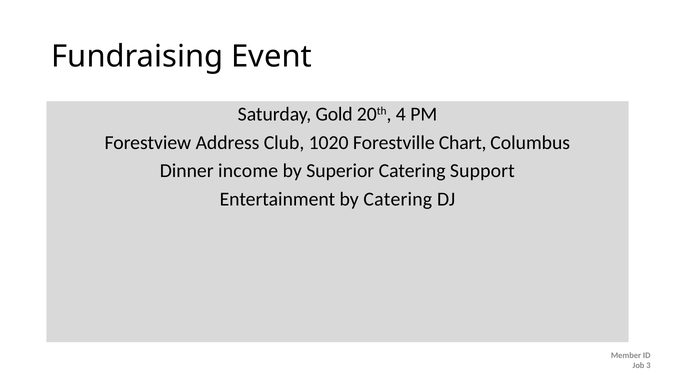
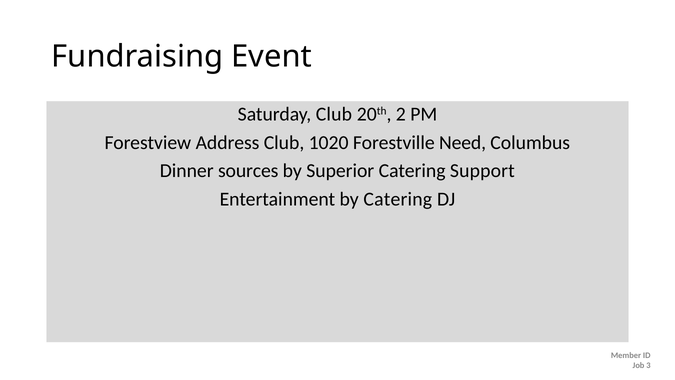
Saturday Gold: Gold -> Club (334, 114)
4: 4 -> 2 (401, 114)
Chart: Chart -> Need (463, 142)
income: income -> sources (248, 171)
